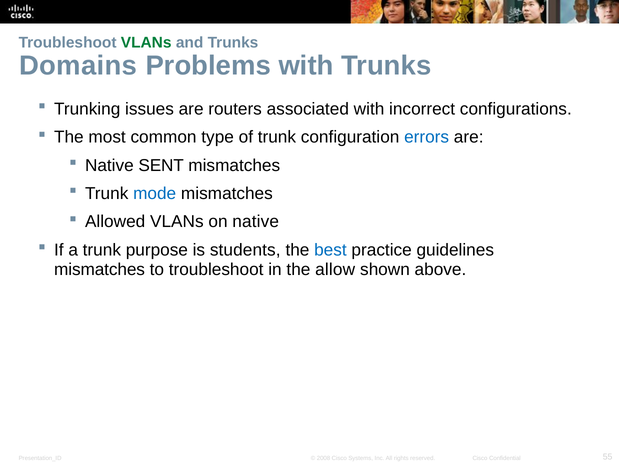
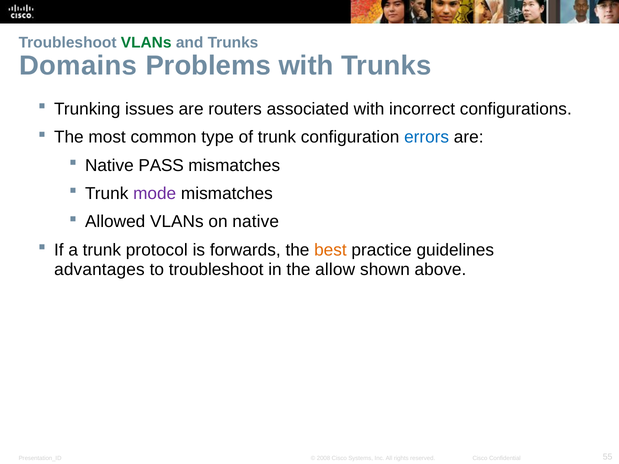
SENT: SENT -> PASS (161, 165)
mode colour: blue -> purple (155, 194)
purpose: purpose -> protocol (157, 250)
students: students -> forwards (245, 250)
best colour: blue -> orange (330, 250)
mismatches: mismatches -> advantages (99, 270)
